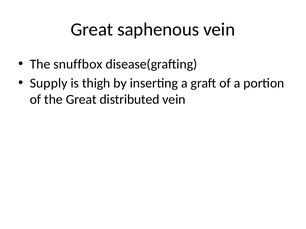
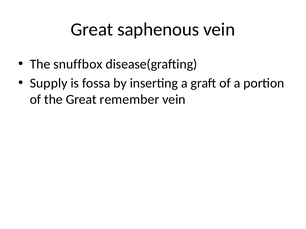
thigh: thigh -> fossa (96, 83)
distributed: distributed -> remember (129, 100)
